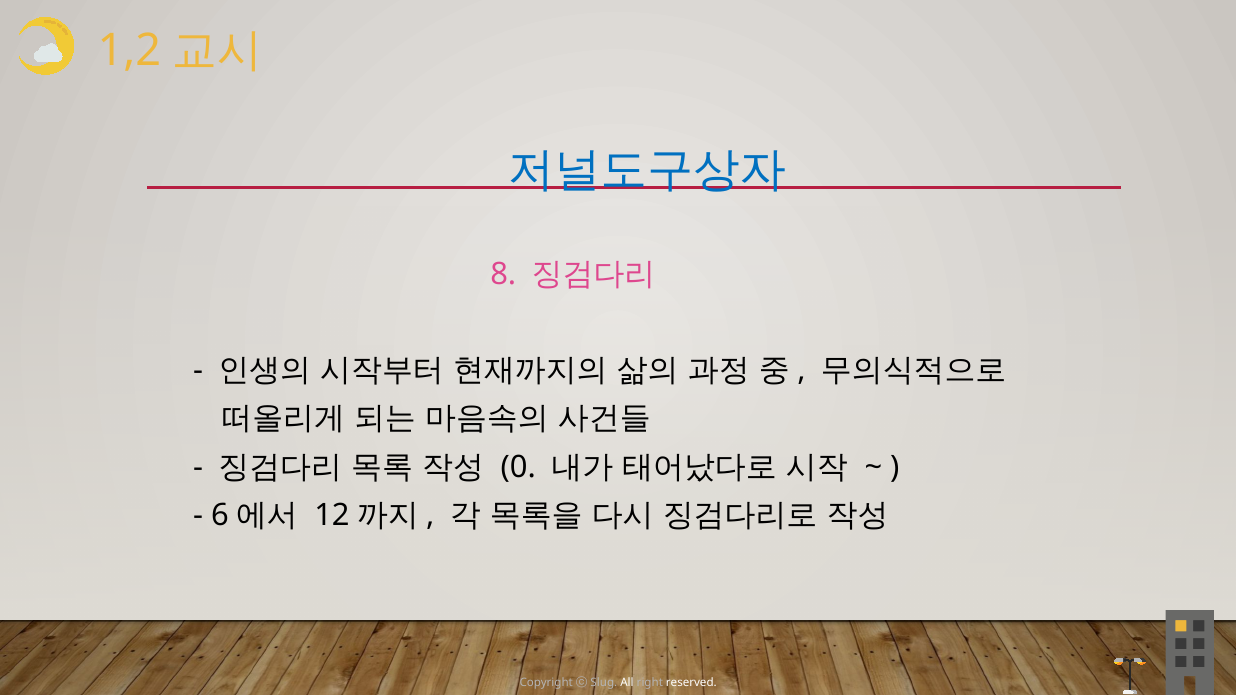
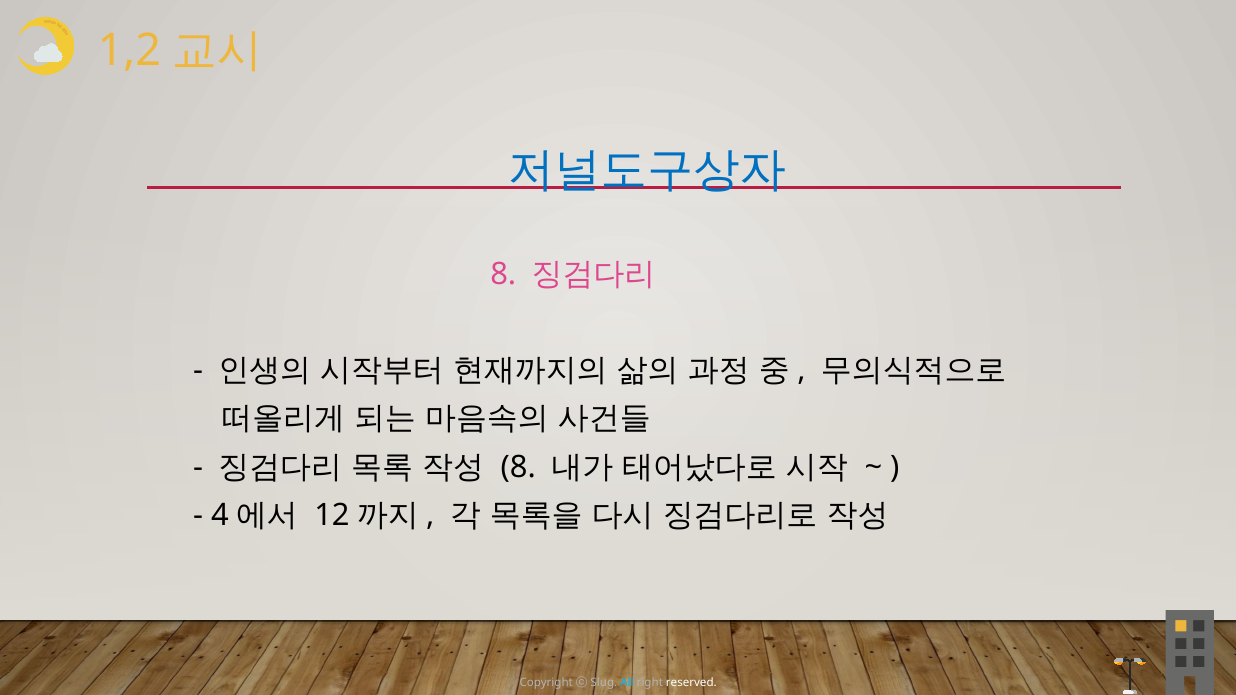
0: 0 -> 8 (518, 467)
6: 6 -> 4 (220, 515)
All colour: white -> light blue (627, 683)
